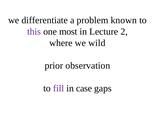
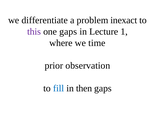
known: known -> inexact (124, 20)
one most: most -> gaps (68, 32)
2: 2 -> 1 (124, 32)
wild: wild -> time (97, 43)
fill colour: purple -> blue (59, 89)
case: case -> then (84, 89)
